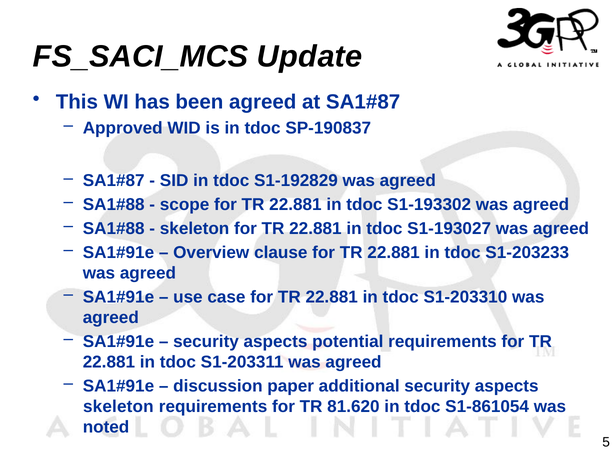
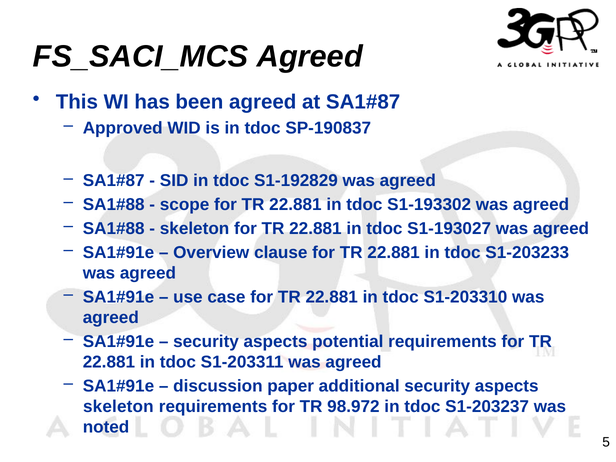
FS_SACI_MCS Update: Update -> Agreed (310, 56)
81.620: 81.620 -> 98.972 (353, 407)
S1-861054: S1-861054 -> S1-203237 (487, 407)
